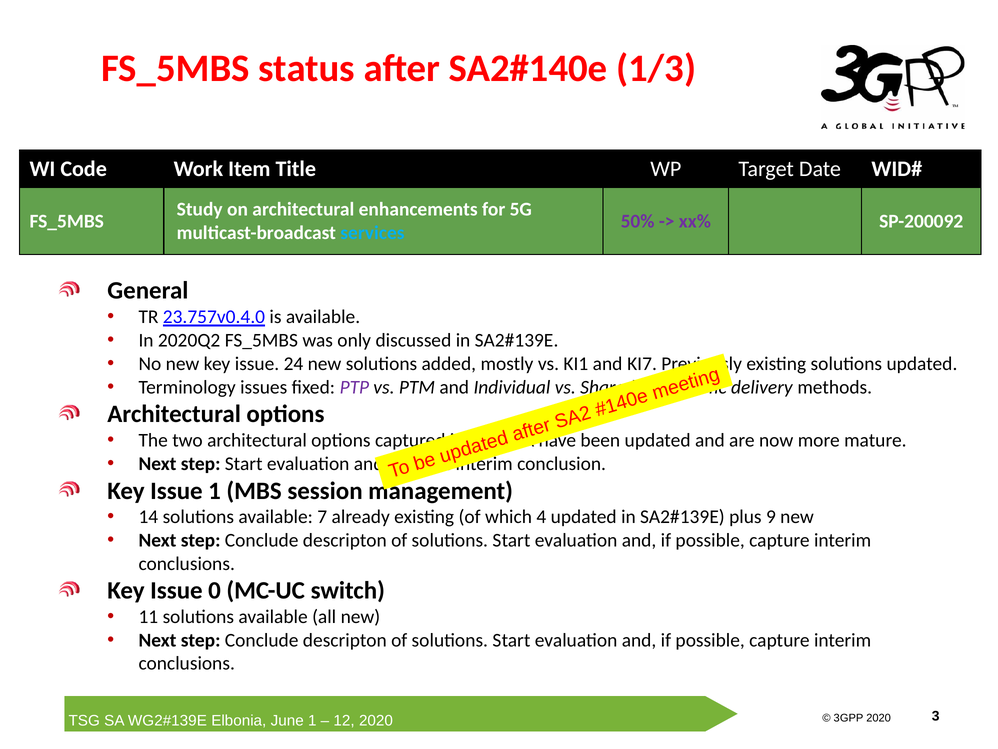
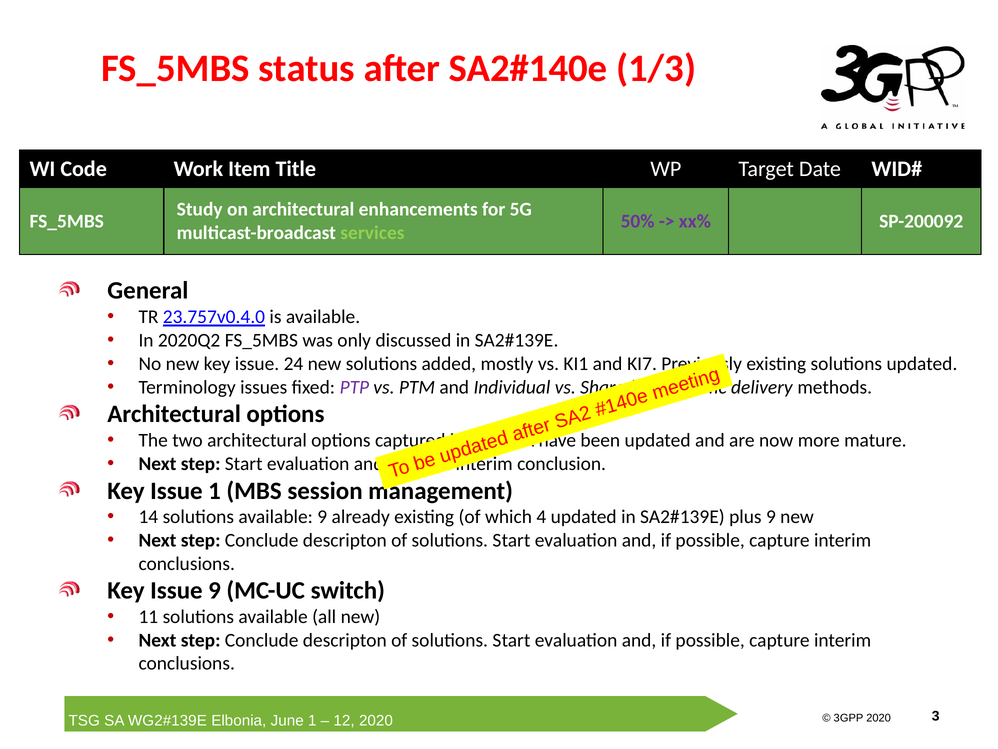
services colour: light blue -> light green (372, 233)
available 7: 7 -> 9 (322, 517)
Issue 0: 0 -> 9 (214, 590)
